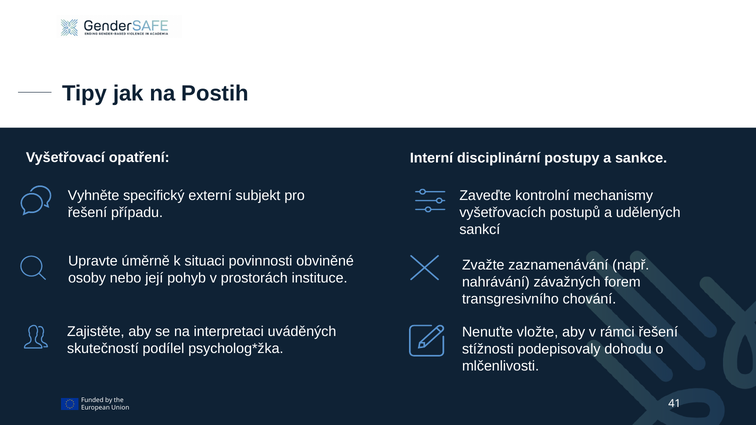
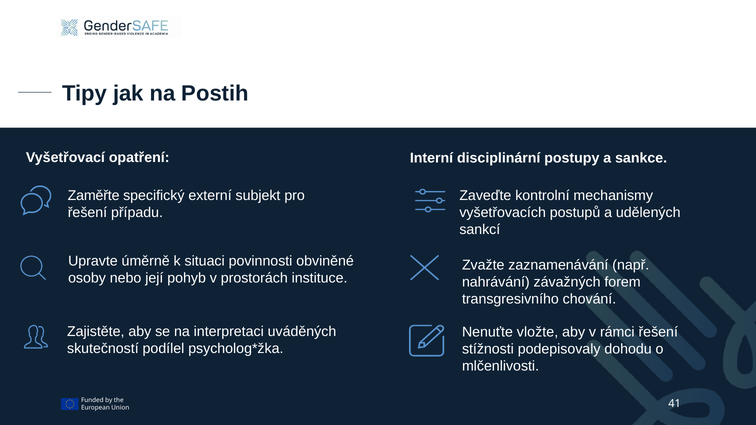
Vyhněte: Vyhněte -> Zaměřte (94, 196)
